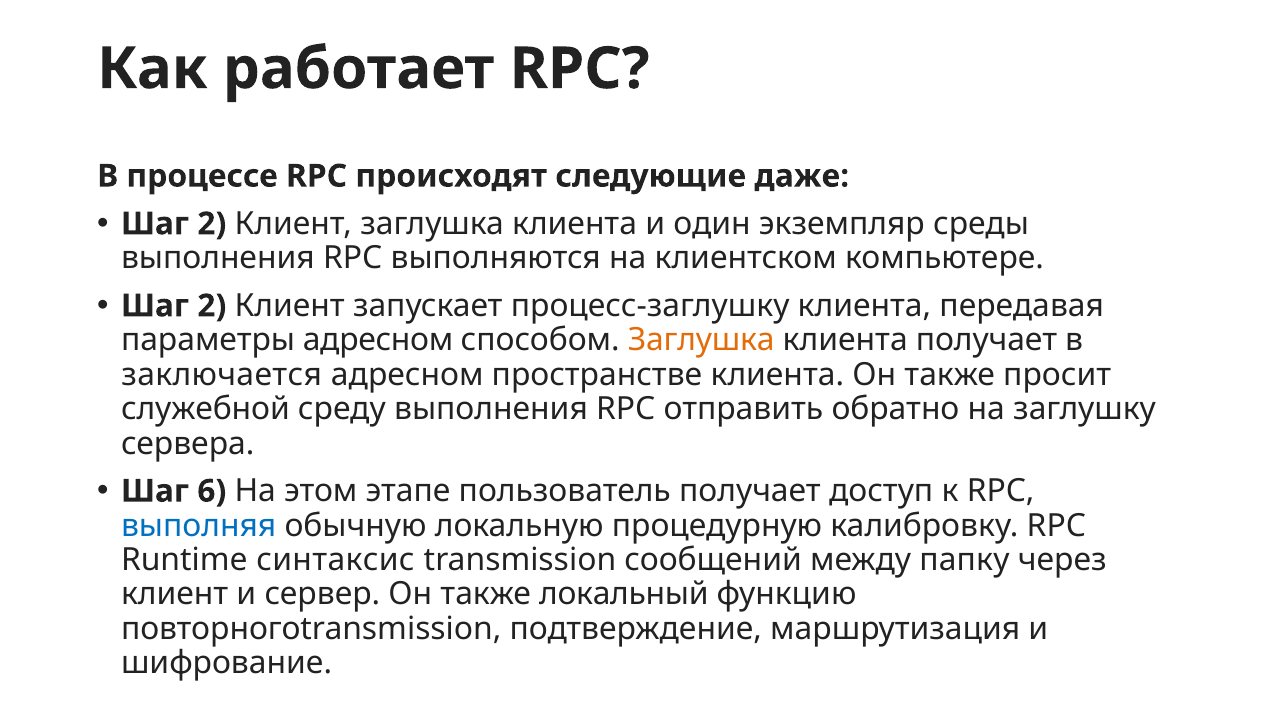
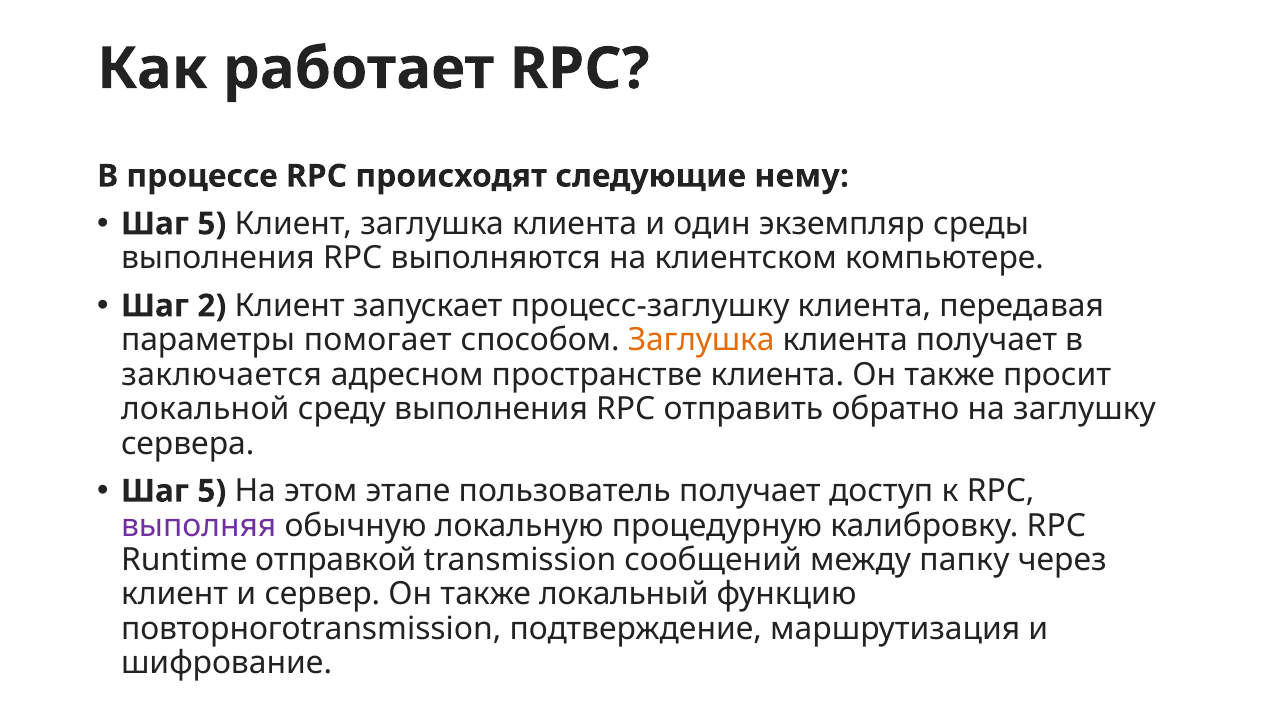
даже: даже -> нему (802, 176)
2: 2 -> 5 (212, 224)
параметры адресном: адресном -> помогает (378, 340)
служебной: служебной -> локальной (205, 409)
6: 6 -> 5 (212, 491)
выполняя colour: blue -> purple (199, 525)
синтаксис: синтаксис -> отправкой (336, 560)
